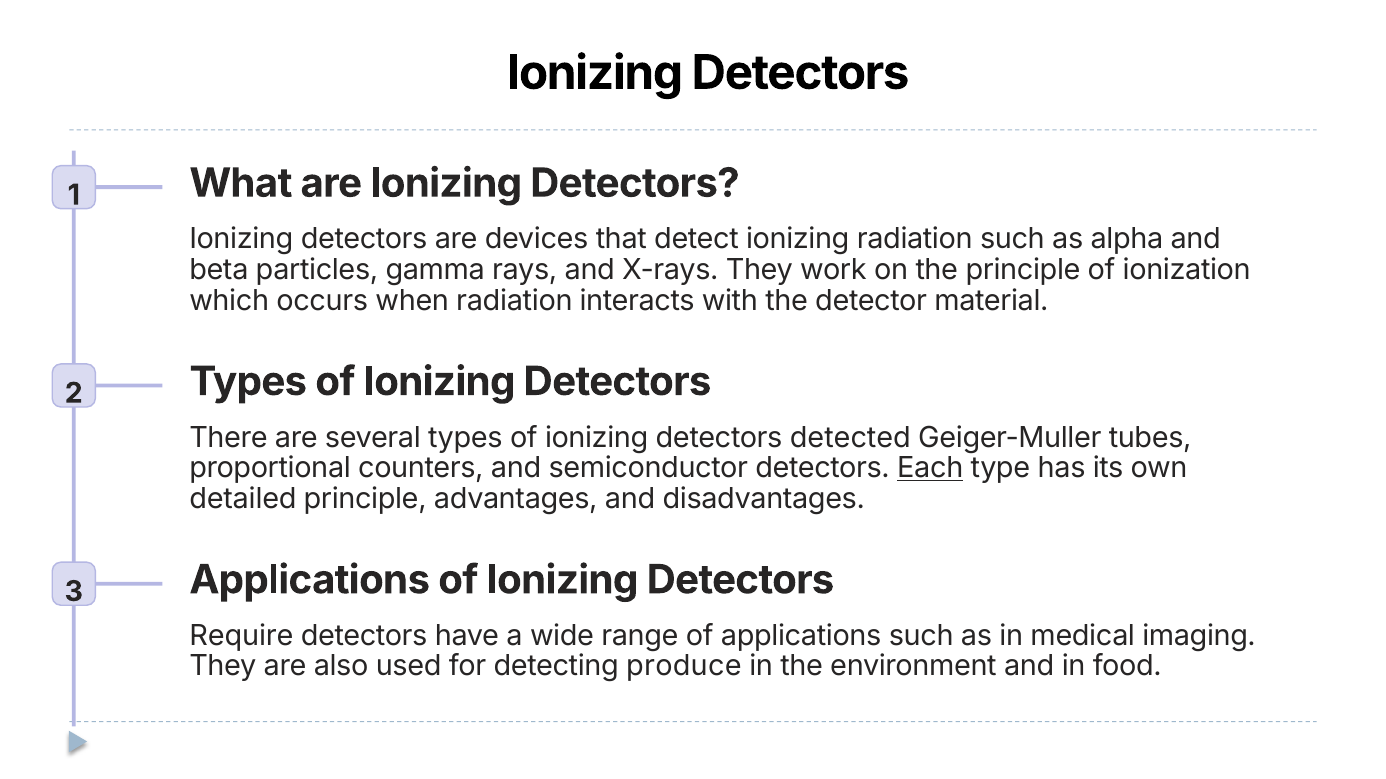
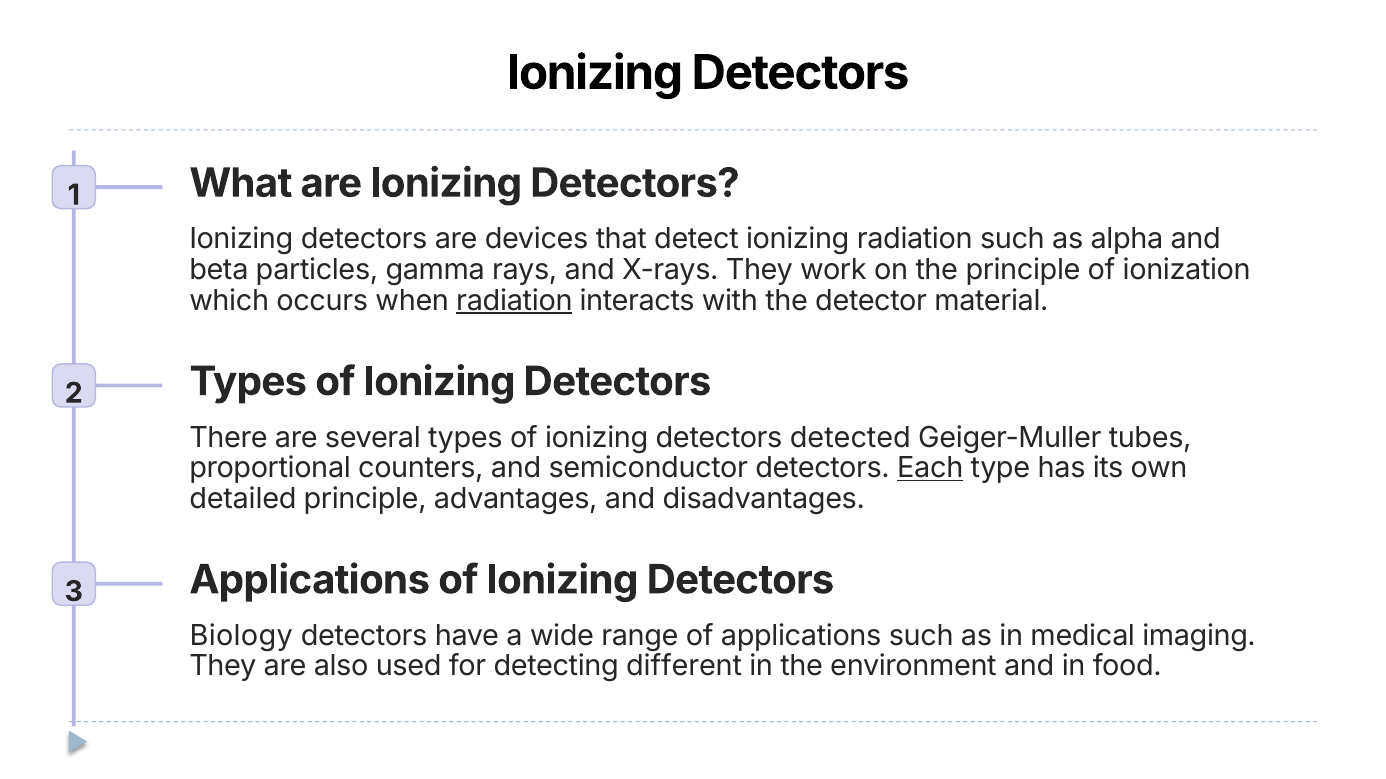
radiation underline: none -> present (514, 301)
Require: Require -> Biology (241, 636)
produce: produce -> different (684, 667)
